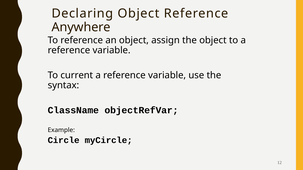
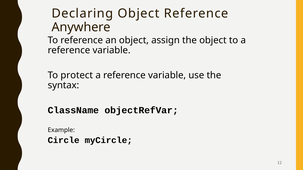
current: current -> protect (77, 75)
